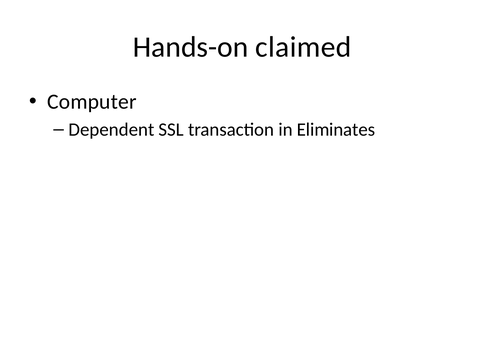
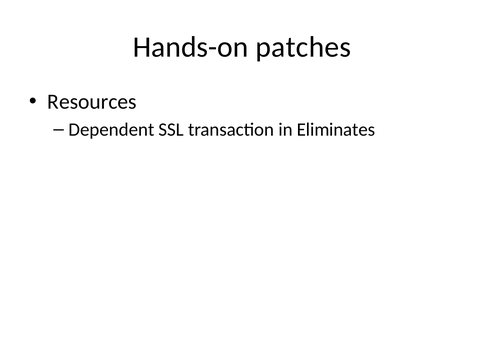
claimed: claimed -> patches (303, 47)
Computer: Computer -> Resources (92, 102)
